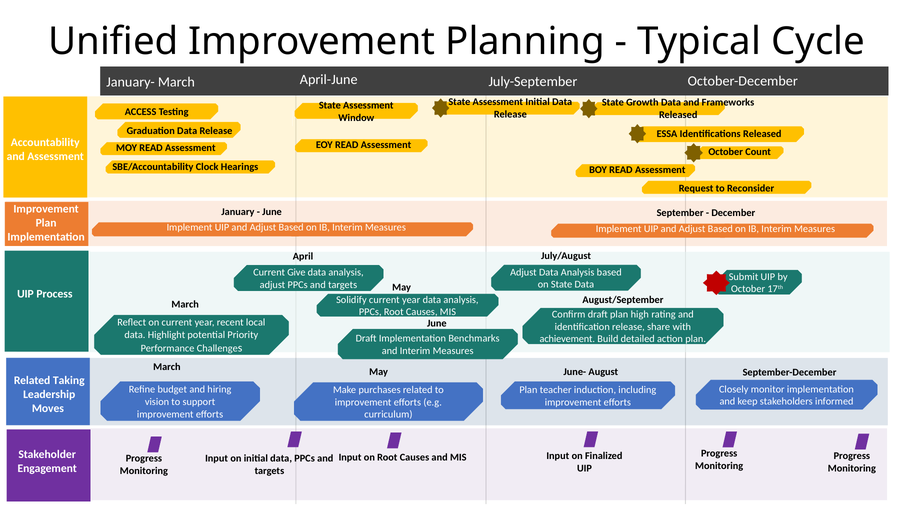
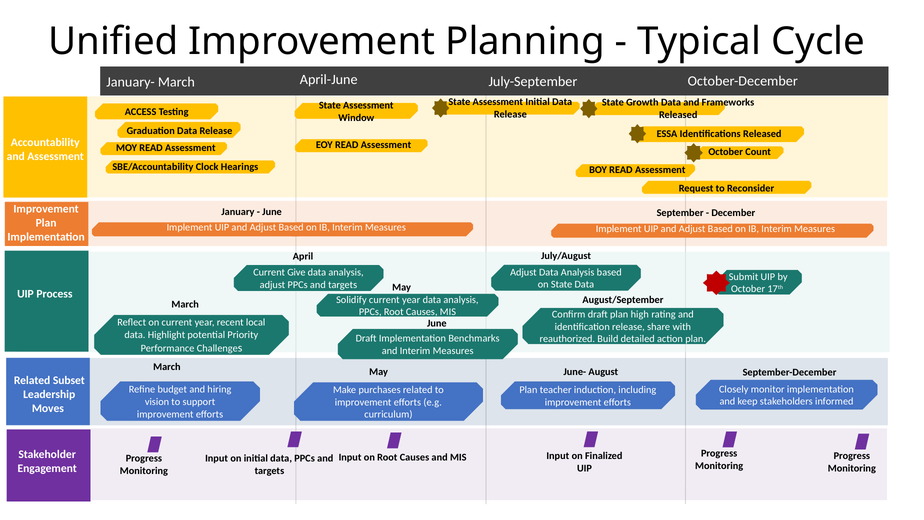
achievement: achievement -> reauthorized (567, 339)
Taking: Taking -> Subset (69, 380)
